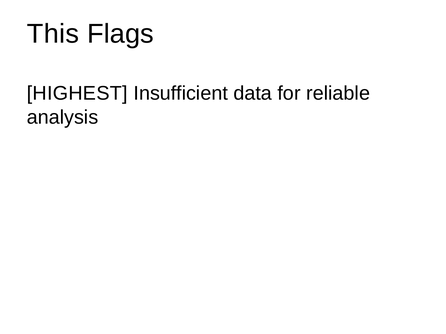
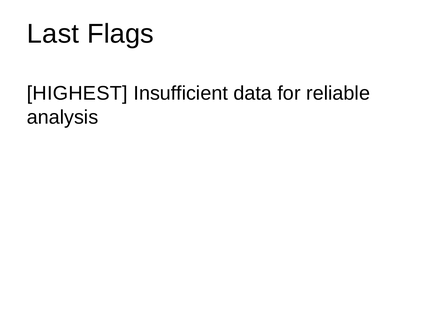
This: This -> Last (53, 34)
